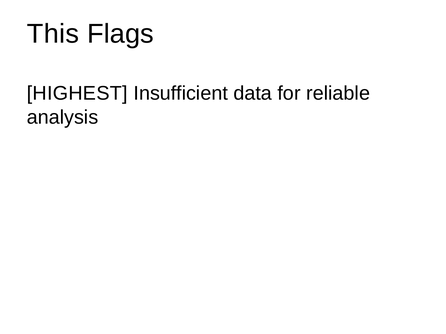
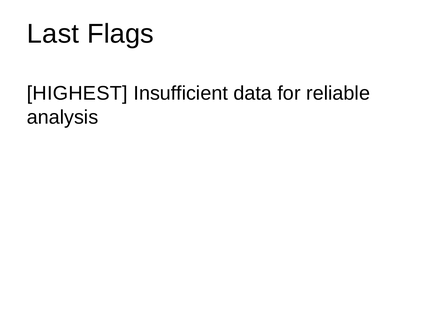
This: This -> Last (53, 34)
